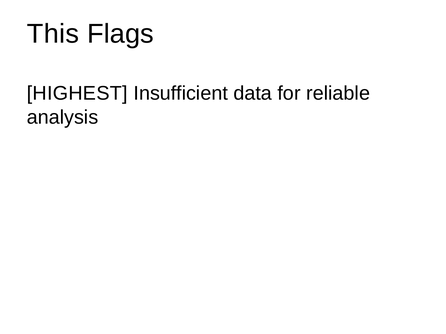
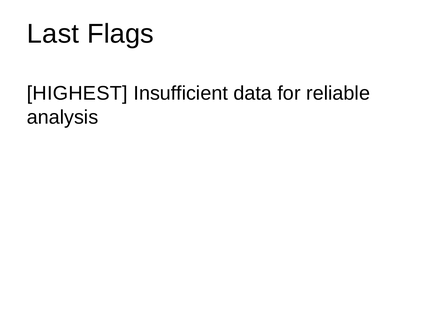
This: This -> Last (53, 34)
